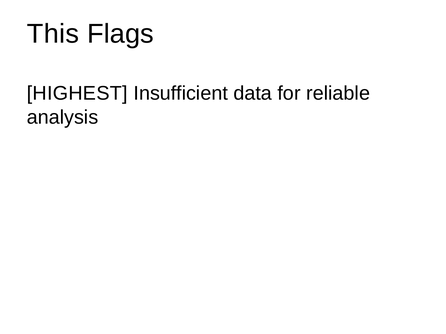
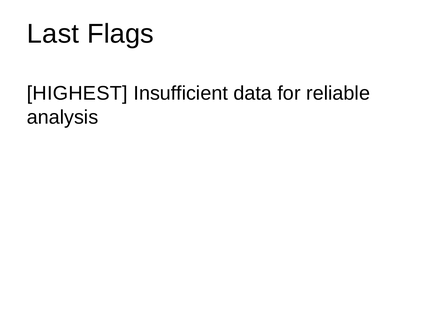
This: This -> Last (53, 34)
